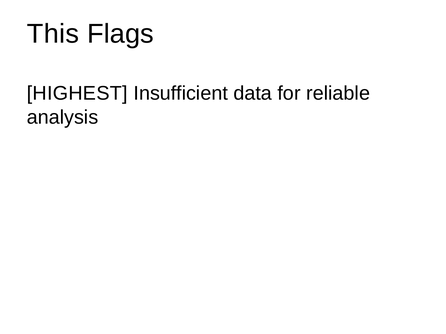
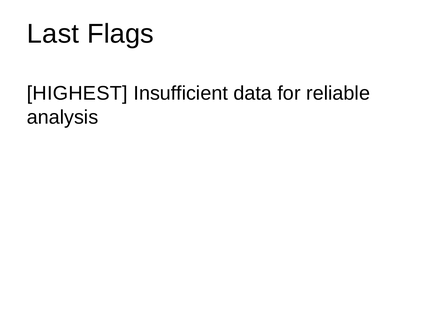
This: This -> Last (53, 34)
